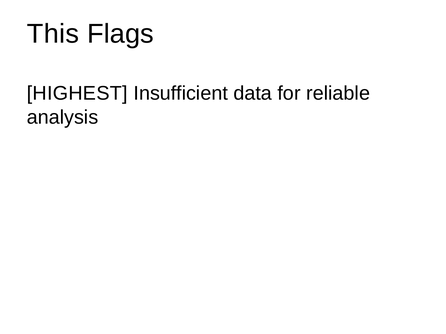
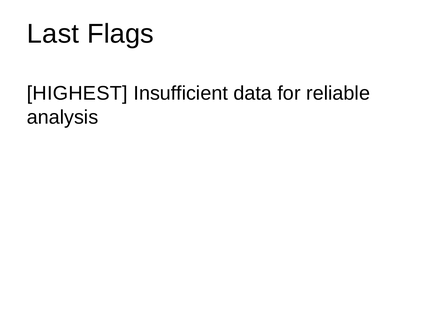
This: This -> Last (53, 34)
